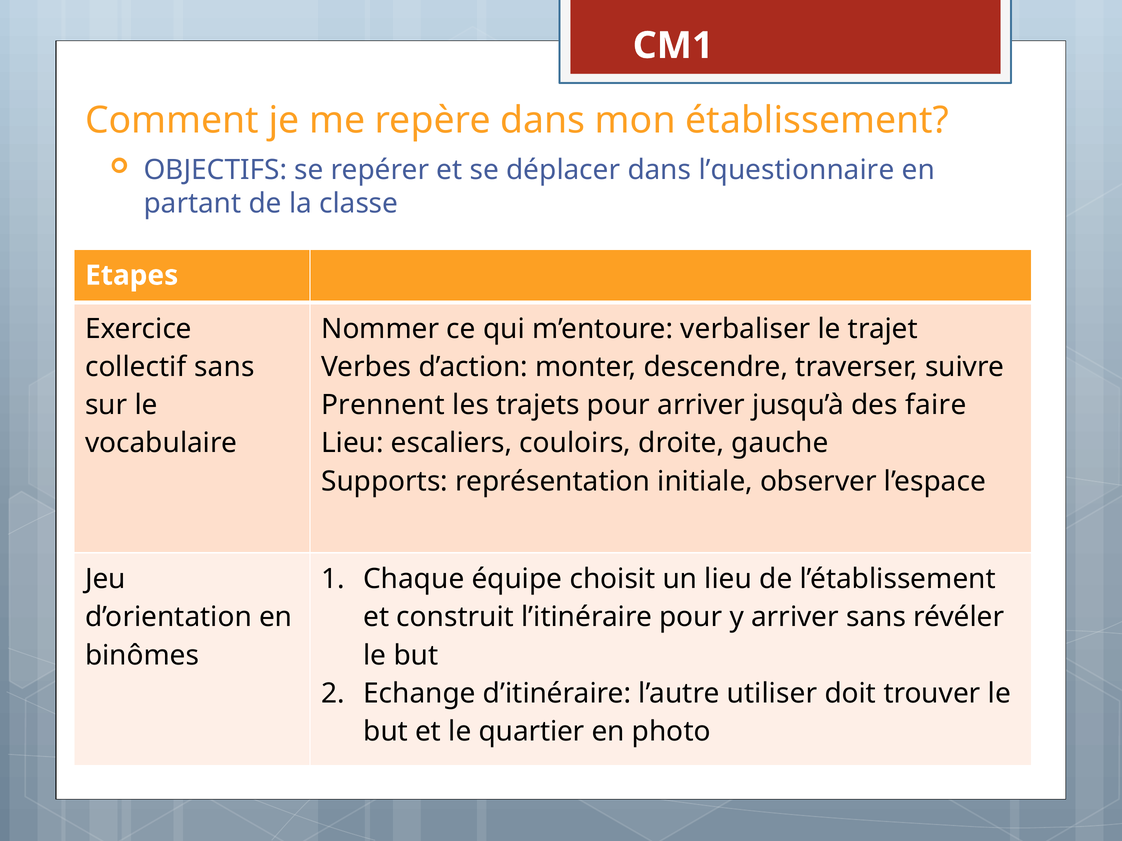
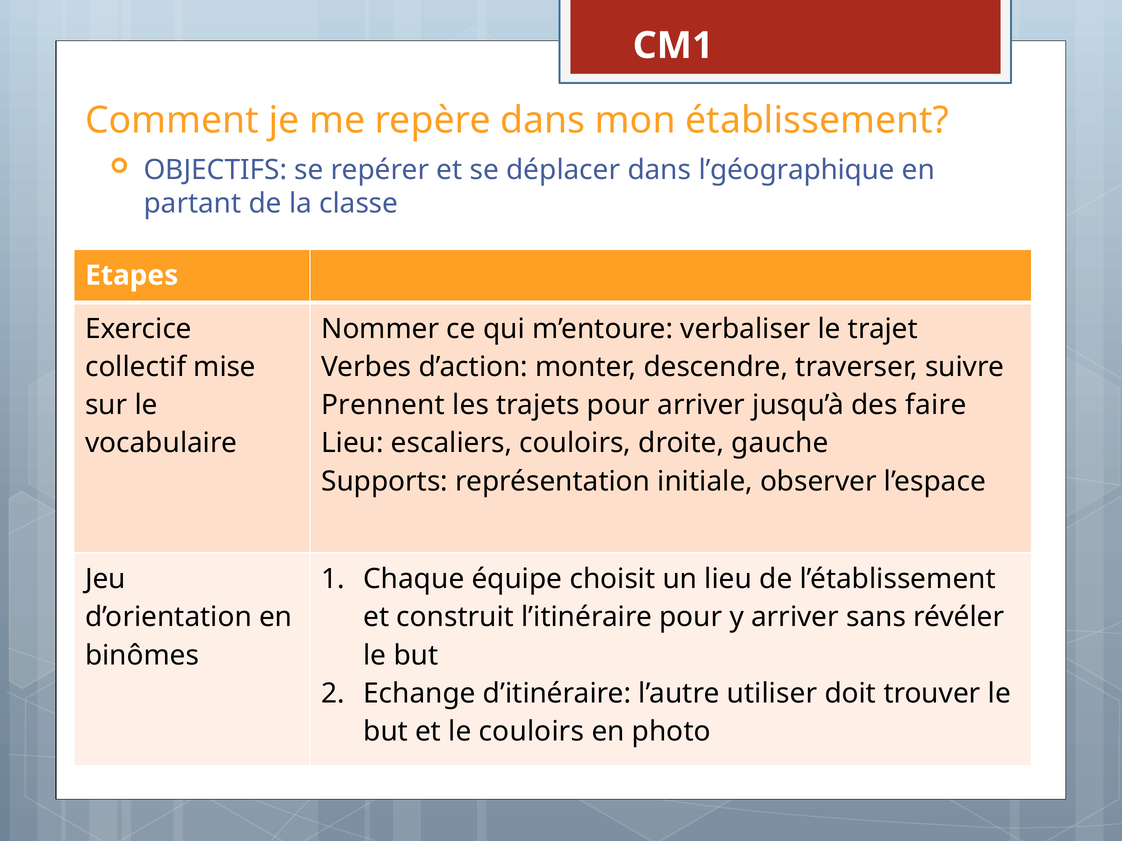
l’questionnaire: l’questionnaire -> l’géographique (797, 170)
collectif sans: sans -> mise (225, 367)
le quartier: quartier -> couloirs (531, 732)
